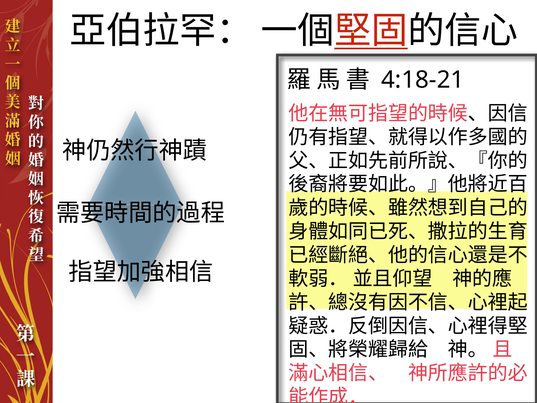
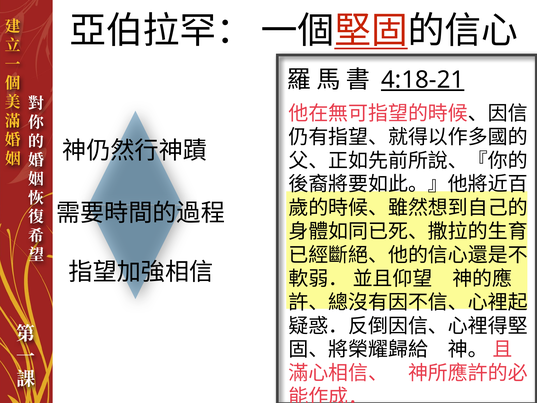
4:18-21 underline: none -> present (423, 80)
